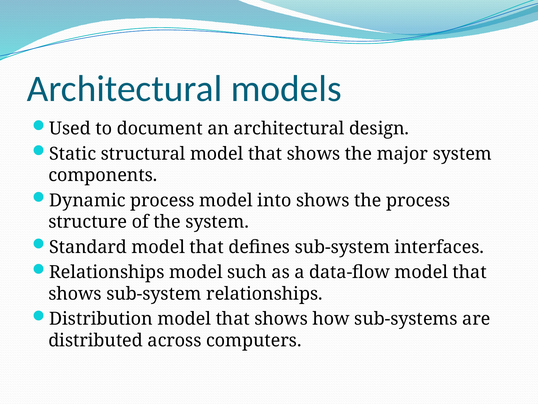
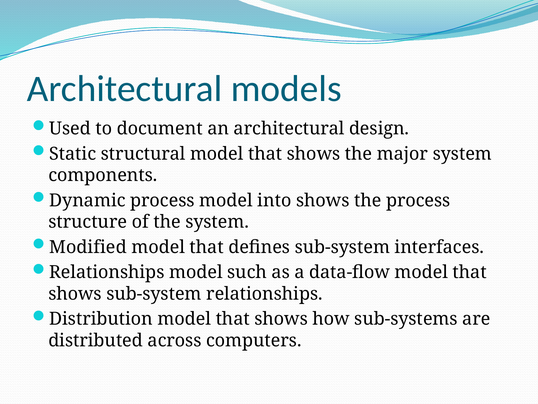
Standard: Standard -> Modified (88, 247)
